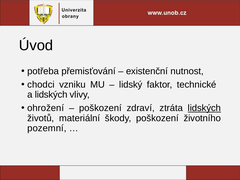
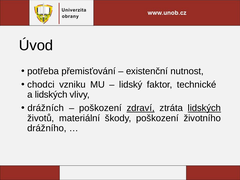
ohrožení: ohrožení -> drážních (46, 108)
zdraví underline: none -> present (141, 108)
pozemní: pozemní -> drážního (47, 128)
